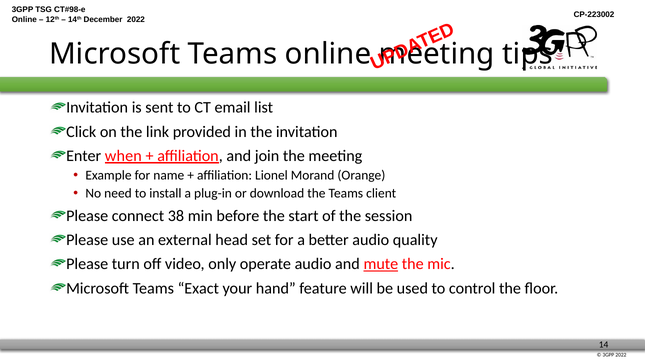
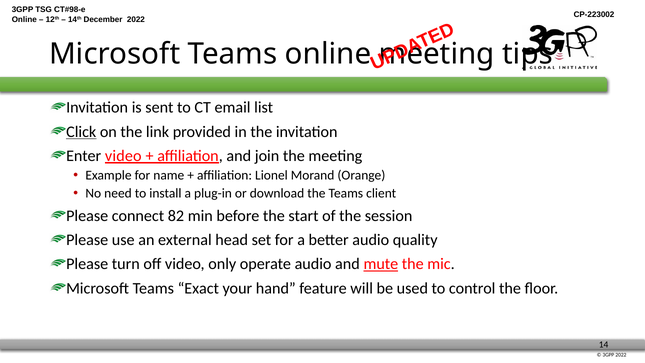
Click underline: none -> present (81, 132)
Enter when: when -> video (123, 156)
38: 38 -> 82 (176, 216)
